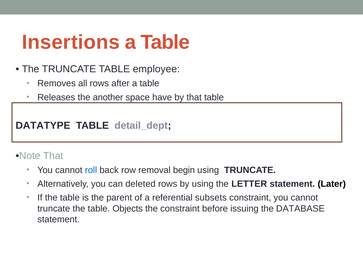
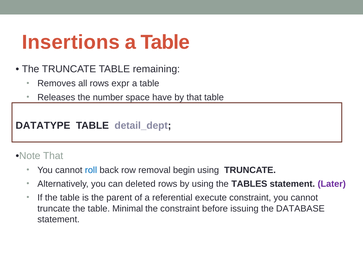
employee: employee -> remaining (156, 69)
after: after -> expr (120, 84)
another: another -> number (108, 97)
LETTER: LETTER -> TABLES (249, 184)
Later colour: black -> purple (332, 184)
subsets: subsets -> execute (211, 198)
Objects: Objects -> Minimal (128, 209)
